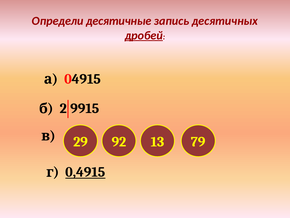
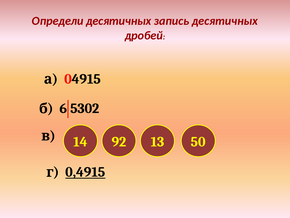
Определи десятичные: десятичные -> десятичных (119, 21)
дробей underline: present -> none (144, 35)
2: 2 -> 6 (63, 108)
9915: 9915 -> 5302 (85, 108)
29: 29 -> 14 (80, 141)
79: 79 -> 50 (198, 141)
